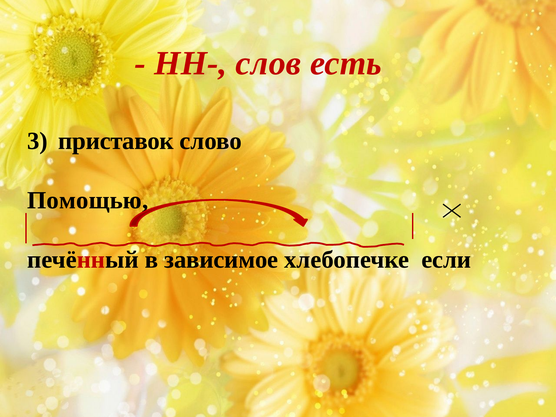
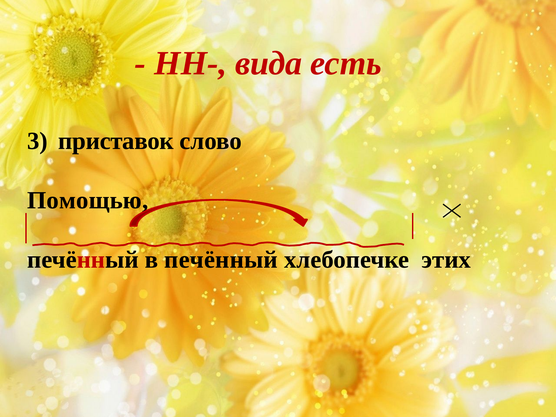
слов: слов -> вида (269, 63)
в зависимое: зависимое -> печённый (221, 260)
если: если -> этих (446, 260)
